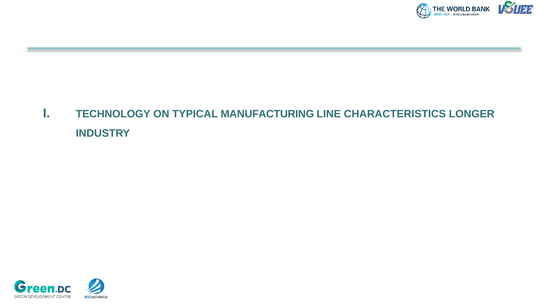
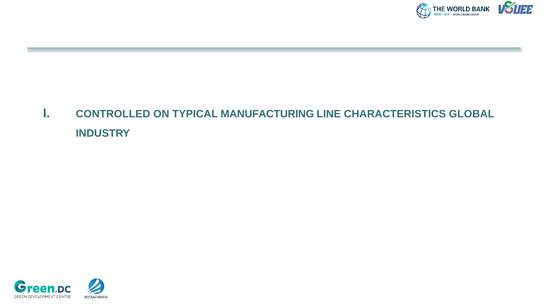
TECHNOLOGY: TECHNOLOGY -> CONTROLLED (113, 114)
LONGER: LONGER -> GLOBAL (472, 114)
